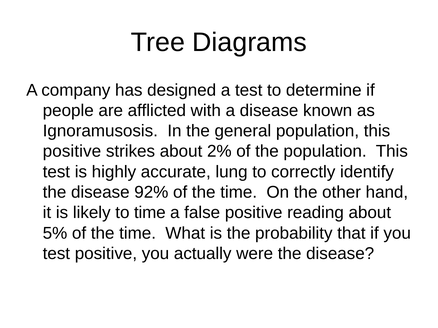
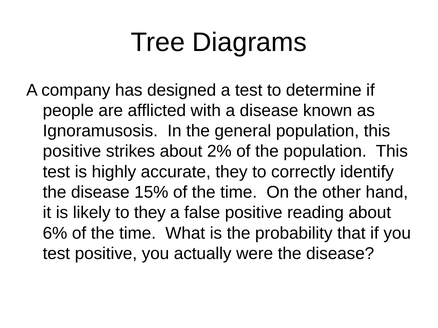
accurate lung: lung -> they (231, 172)
92%: 92% -> 15% (151, 193)
to time: time -> they (150, 213)
5%: 5% -> 6% (55, 233)
